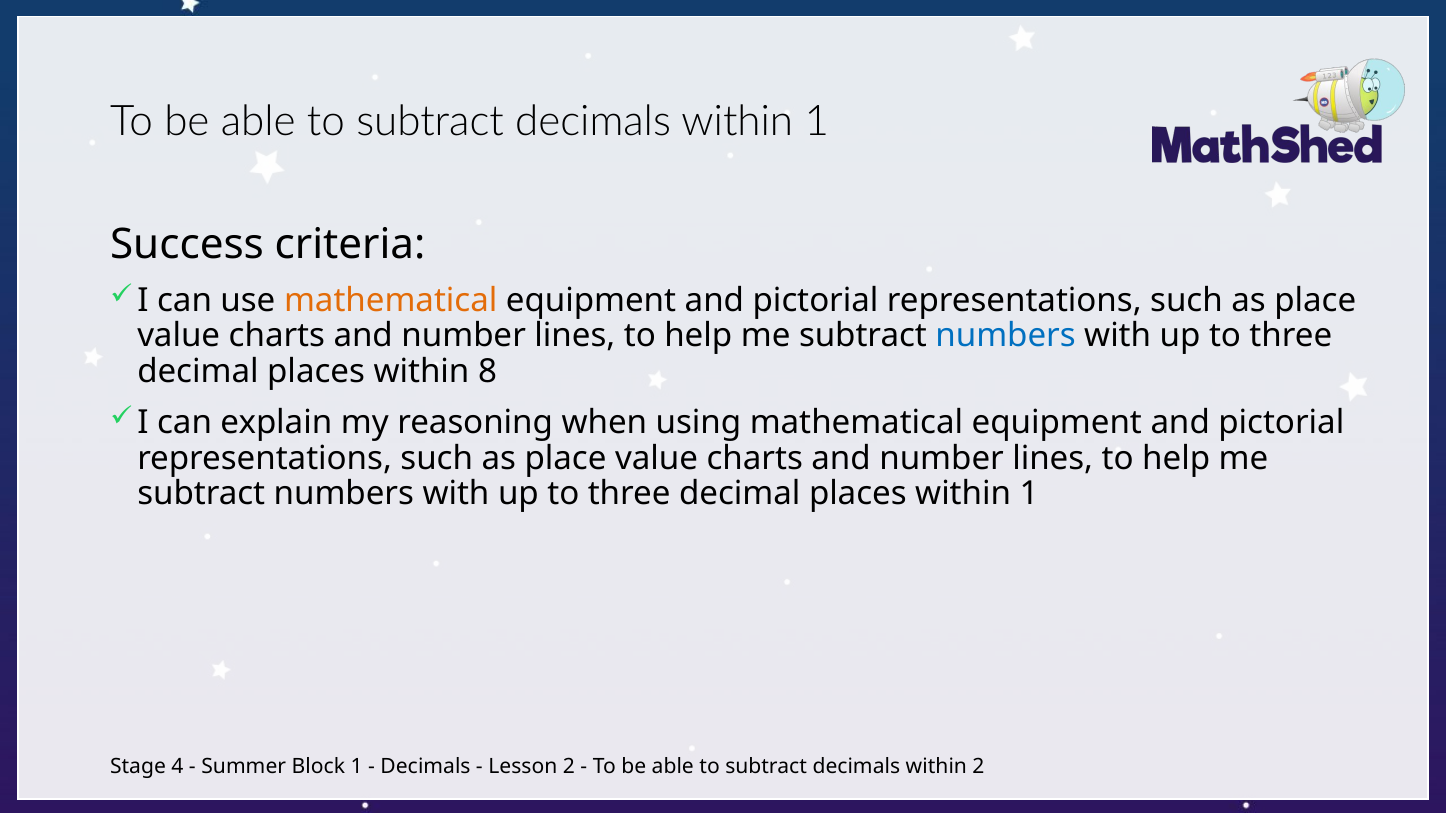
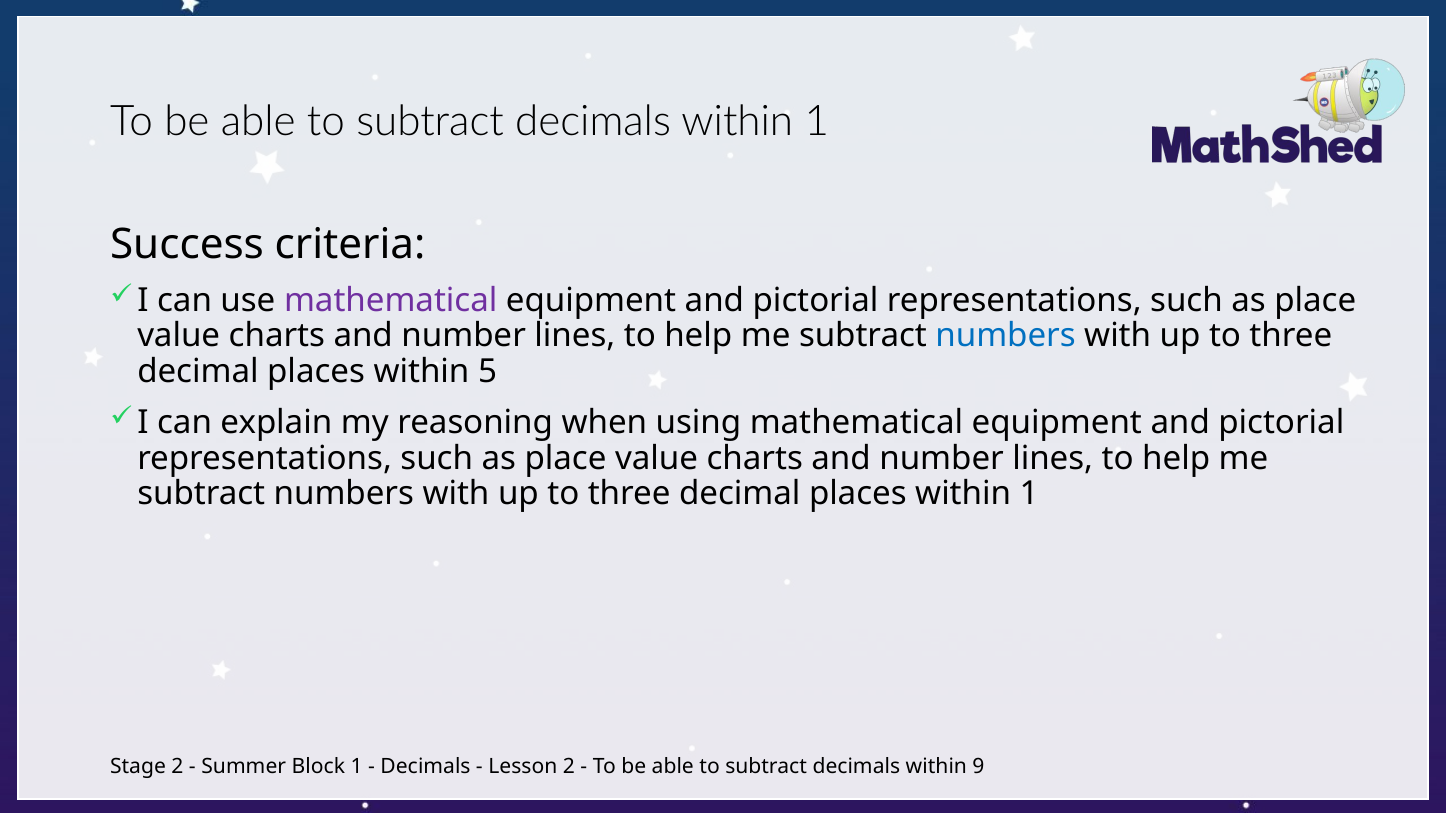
mathematical colour: orange -> purple (391, 300)
8: 8 -> 5 (488, 372)
Stage 4: 4 -> 2 (178, 766)
within 2: 2 -> 9 (978, 766)
